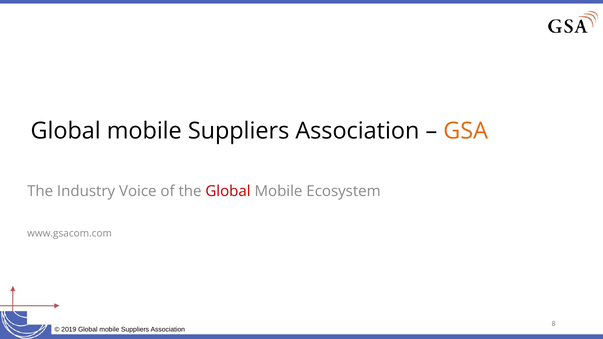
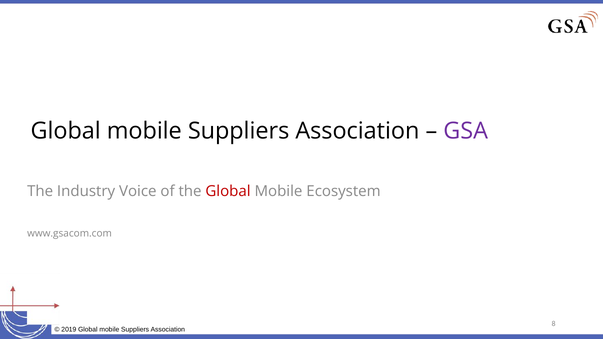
GSA colour: orange -> purple (466, 131)
